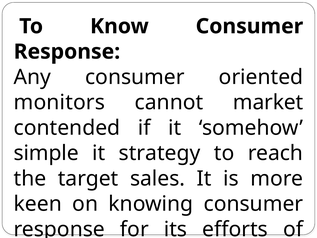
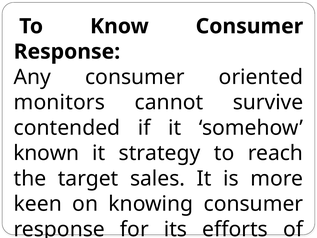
market: market -> survive (268, 102)
simple: simple -> known (46, 153)
